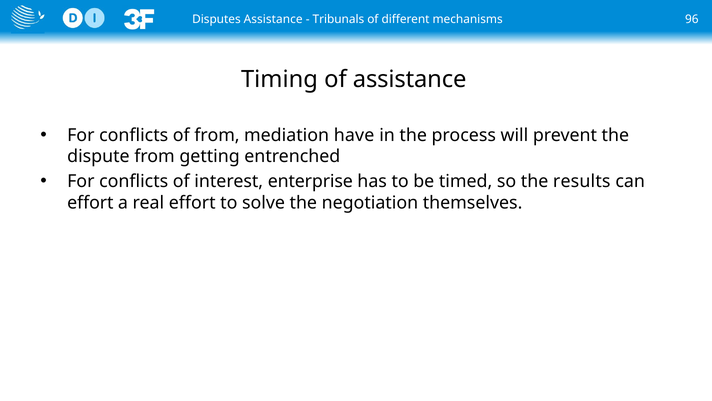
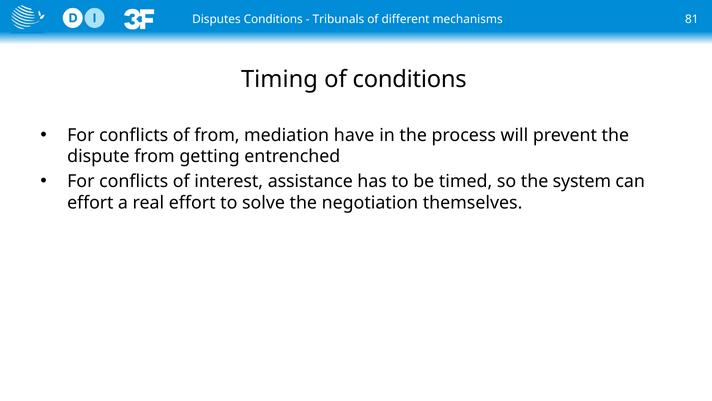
Disputes Assistance: Assistance -> Conditions (273, 19)
96: 96 -> 81 (692, 19)
of assistance: assistance -> conditions (410, 80)
enterprise: enterprise -> assistance (310, 181)
results: results -> system (582, 181)
